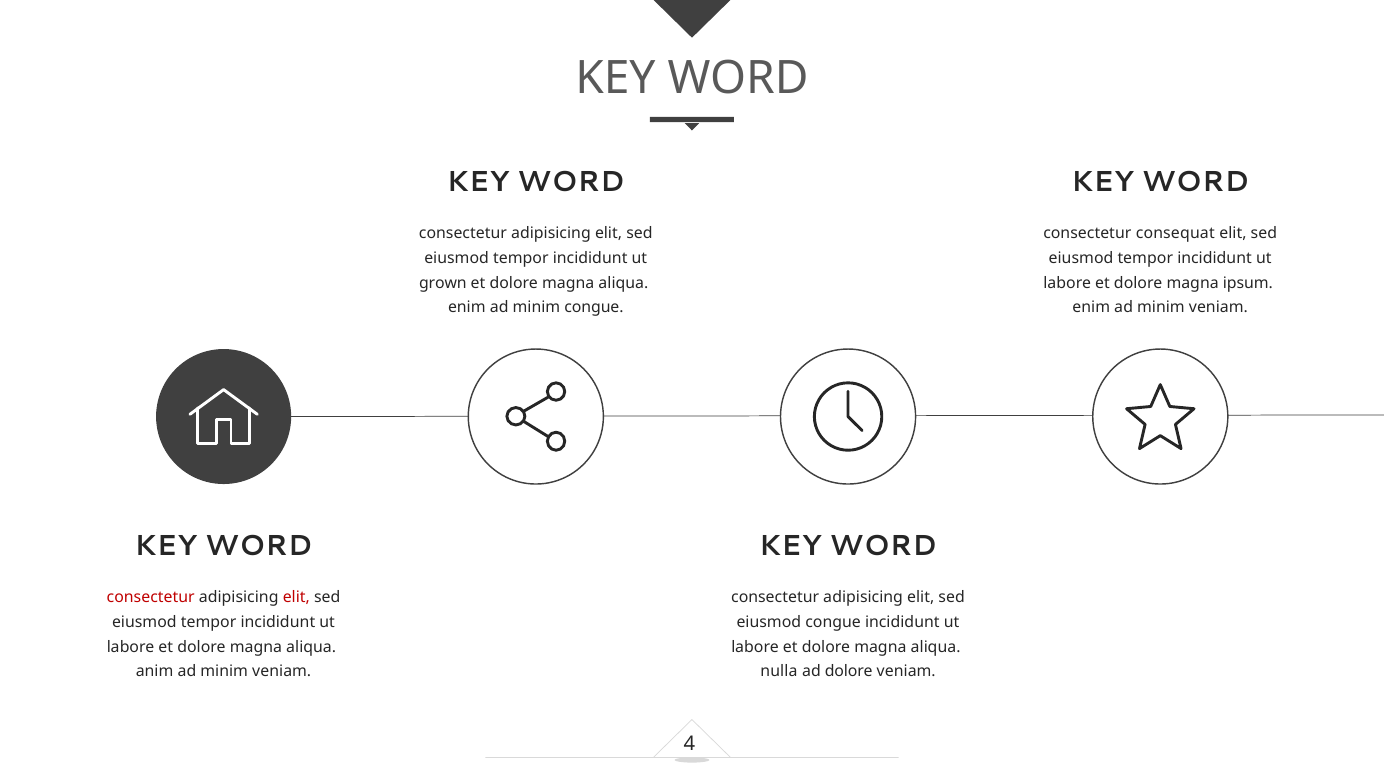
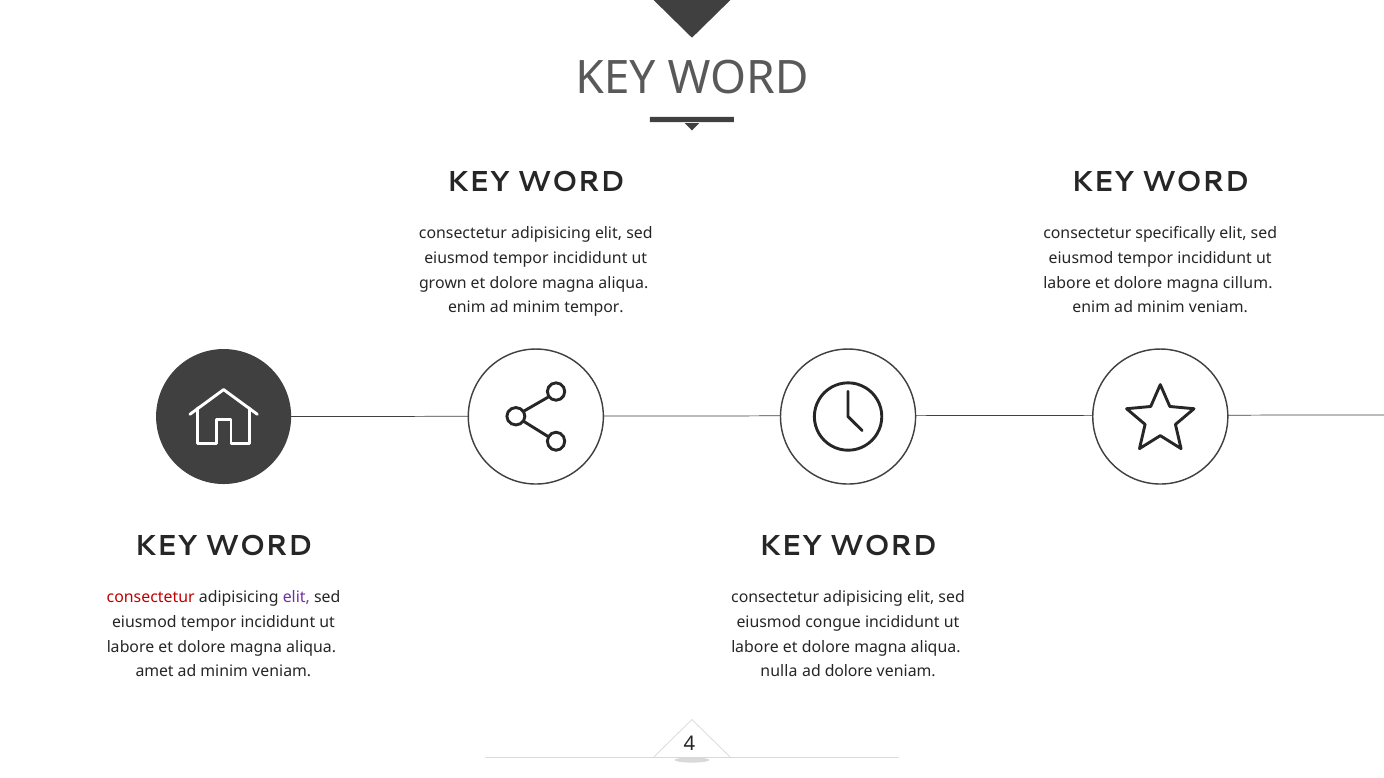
consequat: consequat -> specifically (1175, 234)
ipsum: ipsum -> cillum (1248, 283)
minim congue: congue -> tempor (594, 308)
elit colour: red -> purple (296, 598)
anim: anim -> amet (155, 672)
